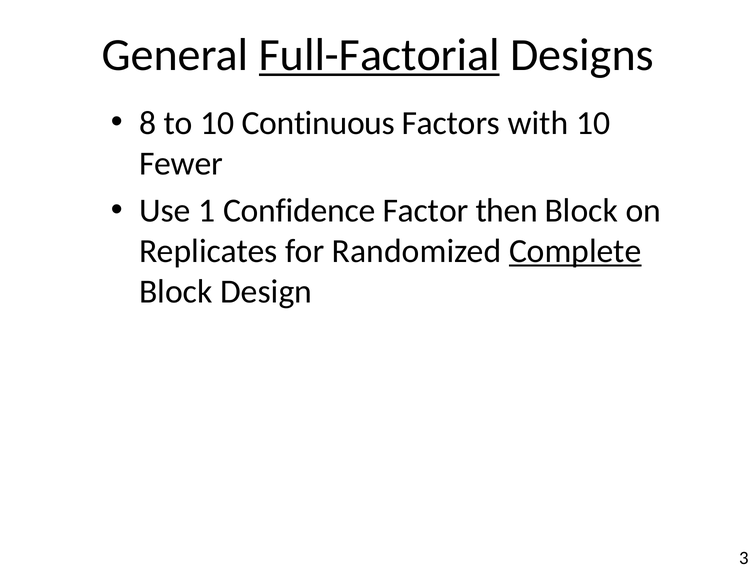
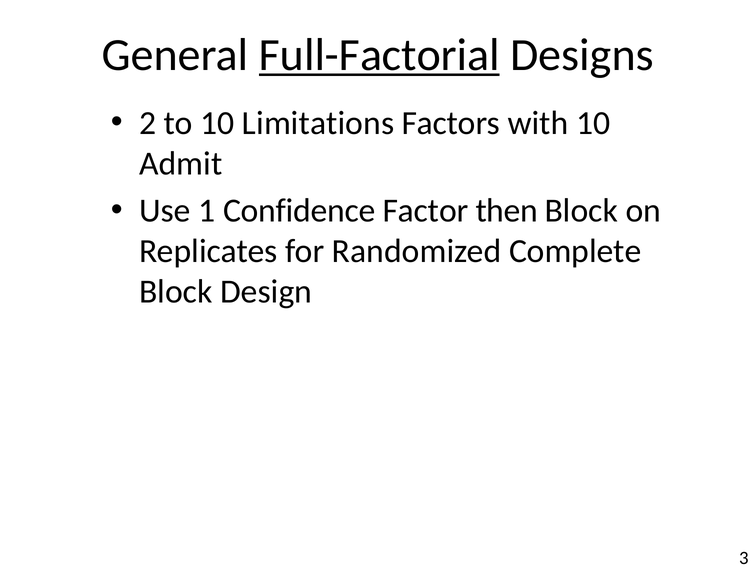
8: 8 -> 2 (148, 123)
Continuous: Continuous -> Limitations (318, 123)
Fewer: Fewer -> Admit (181, 163)
Complete underline: present -> none (575, 251)
